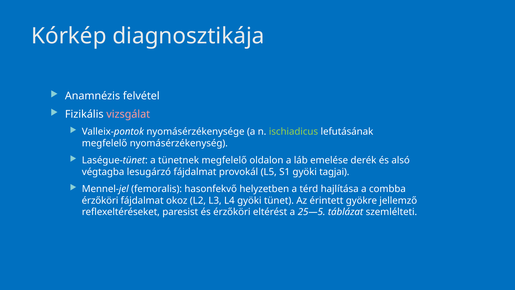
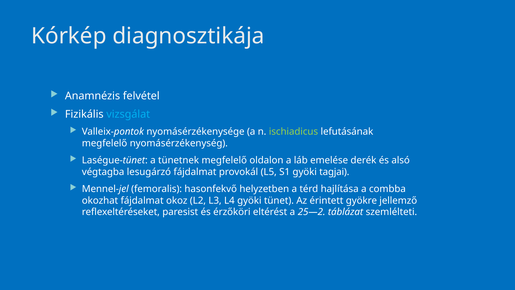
vizsgálat colour: pink -> light blue (128, 114)
érzőköri: érzőköri -> okozhat (100, 200)
25—5: 25—5 -> 25—2 (312, 212)
